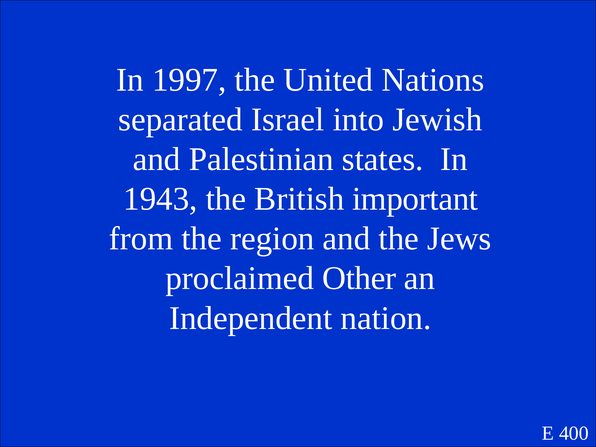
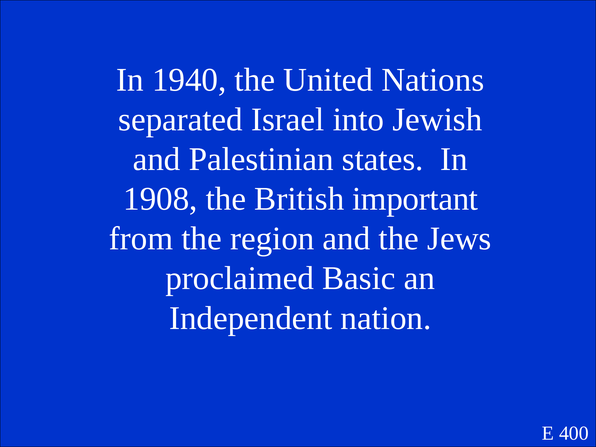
1997: 1997 -> 1940 (189, 80)
1943: 1943 -> 1908 (160, 199)
Other: Other -> Basic (359, 278)
